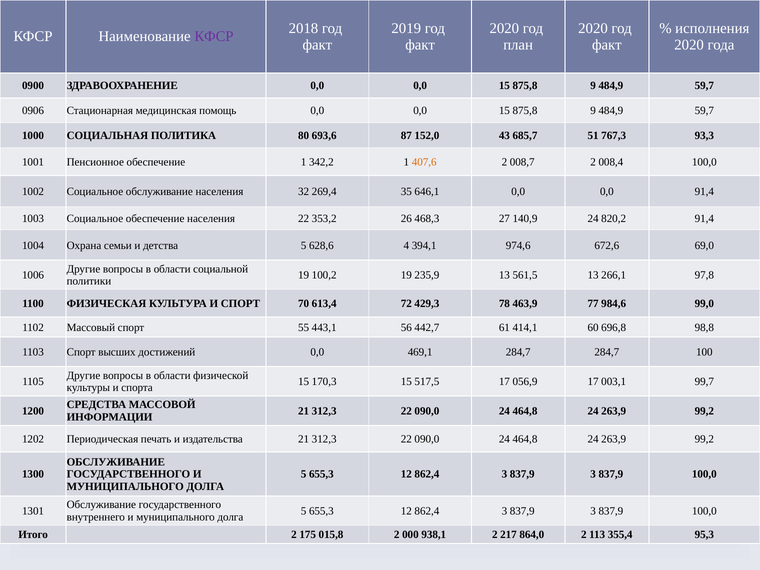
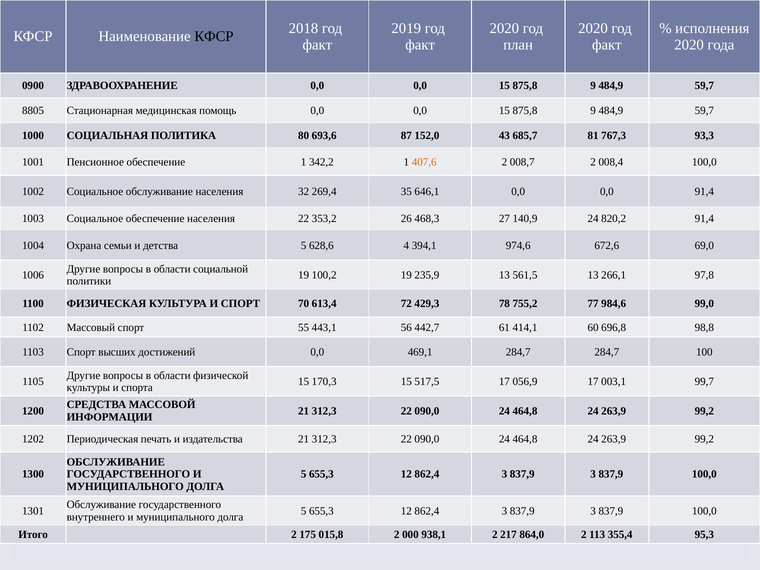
КФСР colour: purple -> black (214, 37)
0906: 0906 -> 8805 (33, 111)
51: 51 -> 81 (593, 136)
463,9: 463,9 -> 755,2 (525, 304)
